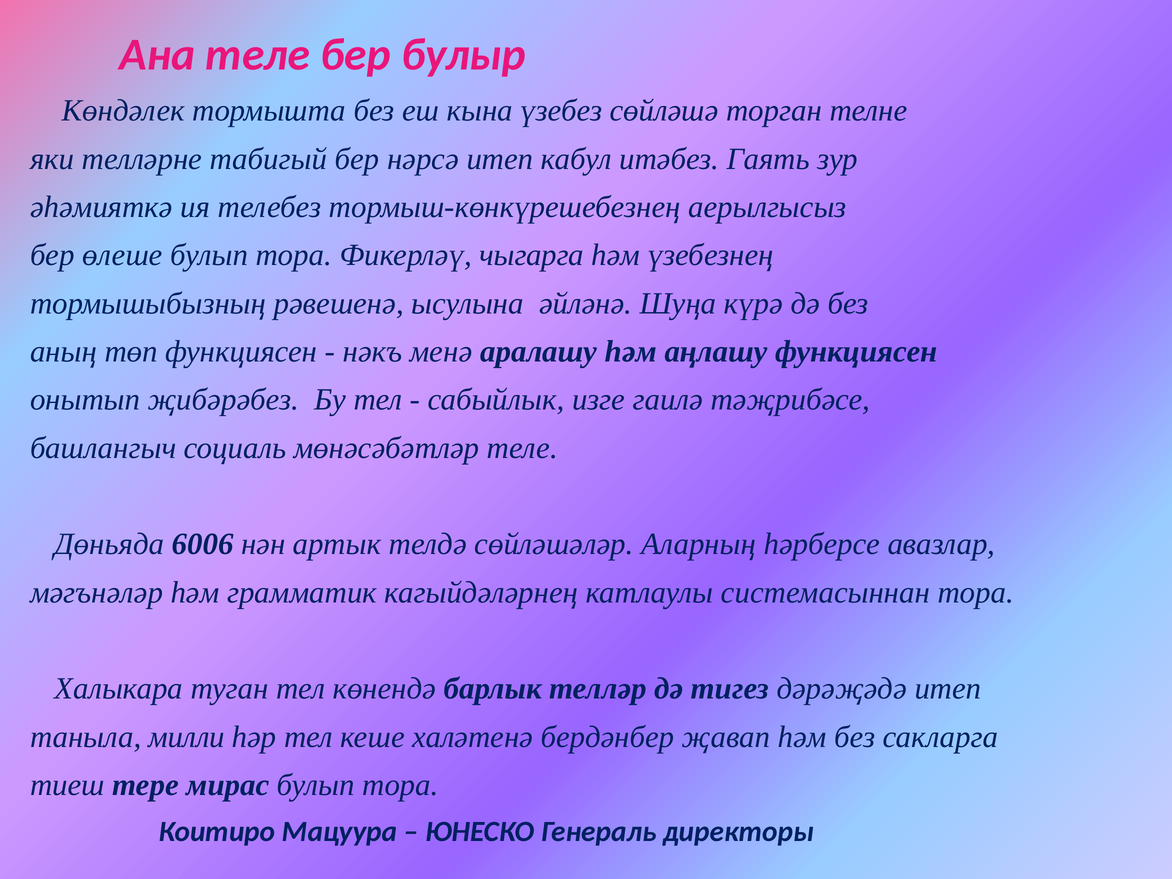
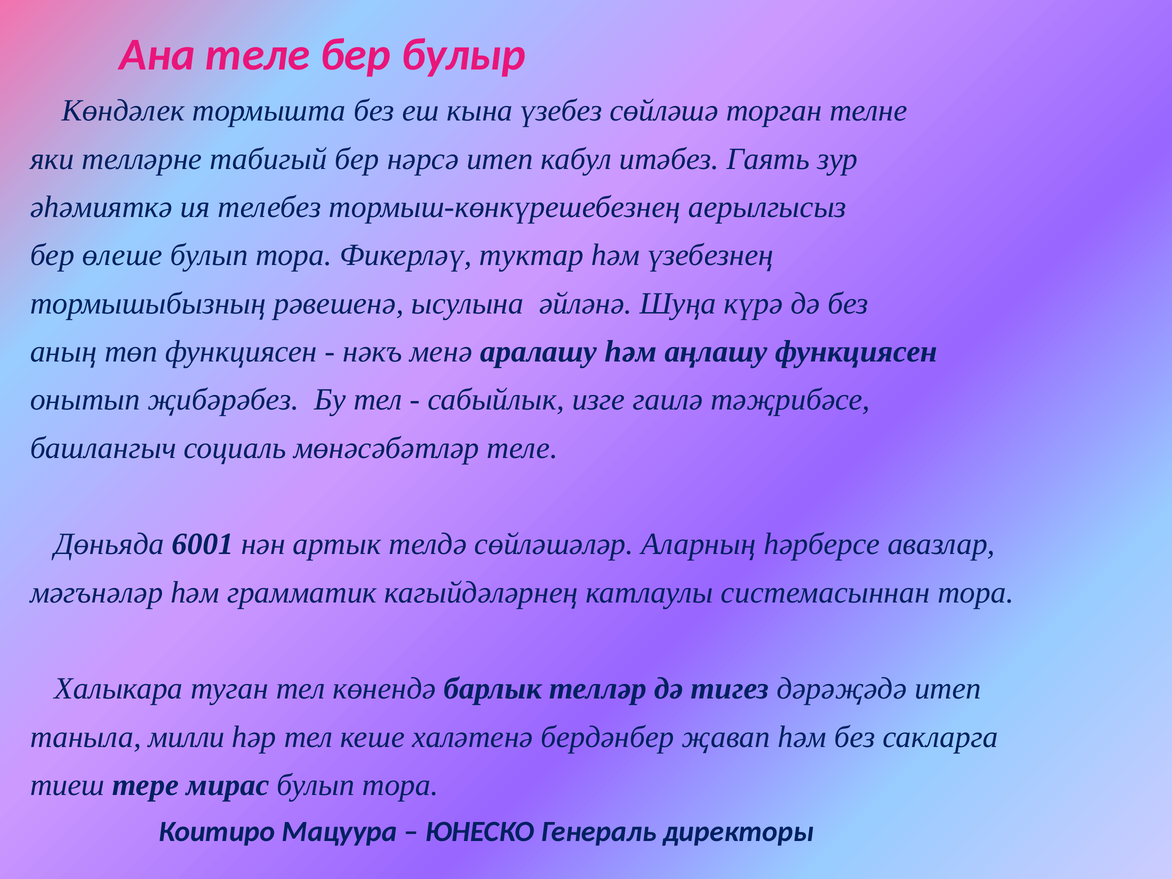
чыгарга: чыгарга -> туктар (531, 255)
6006: 6006 -> 6001 (203, 544)
